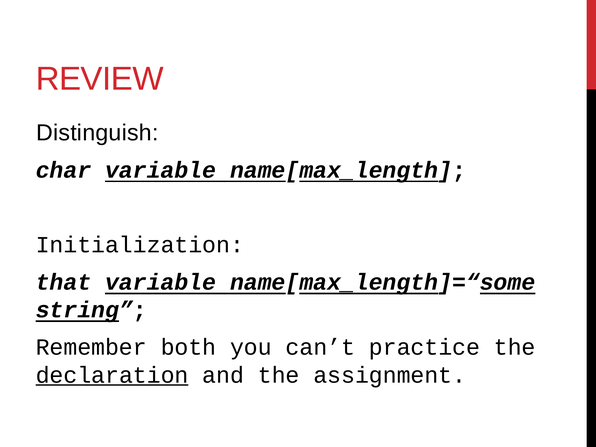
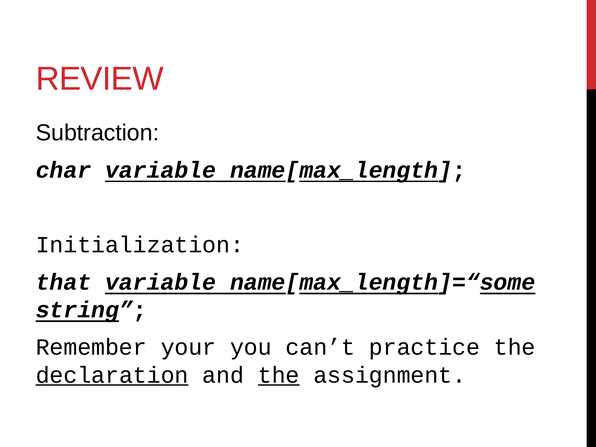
Distinguish: Distinguish -> Subtraction (97, 133)
both: both -> your (188, 347)
the underline: none -> present (279, 375)
